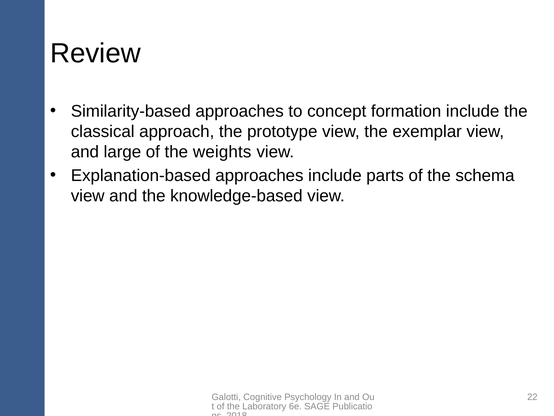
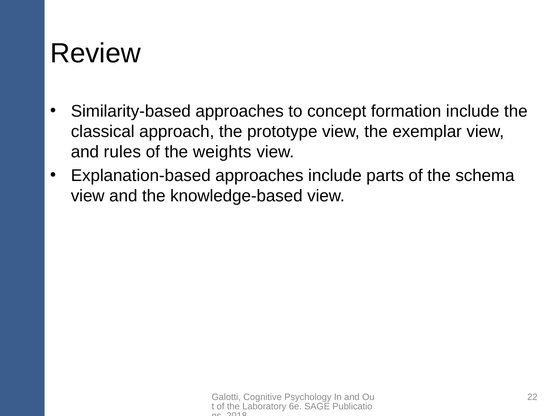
large: large -> rules (122, 152)
